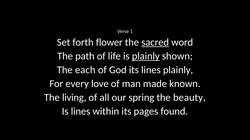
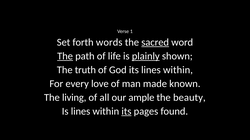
flower: flower -> words (109, 42)
The underline: none -> present (65, 56)
each: each -> truth (85, 70)
its lines plainly: plainly -> within (178, 70)
spring: spring -> ample (141, 98)
its underline: none -> present (126, 112)
